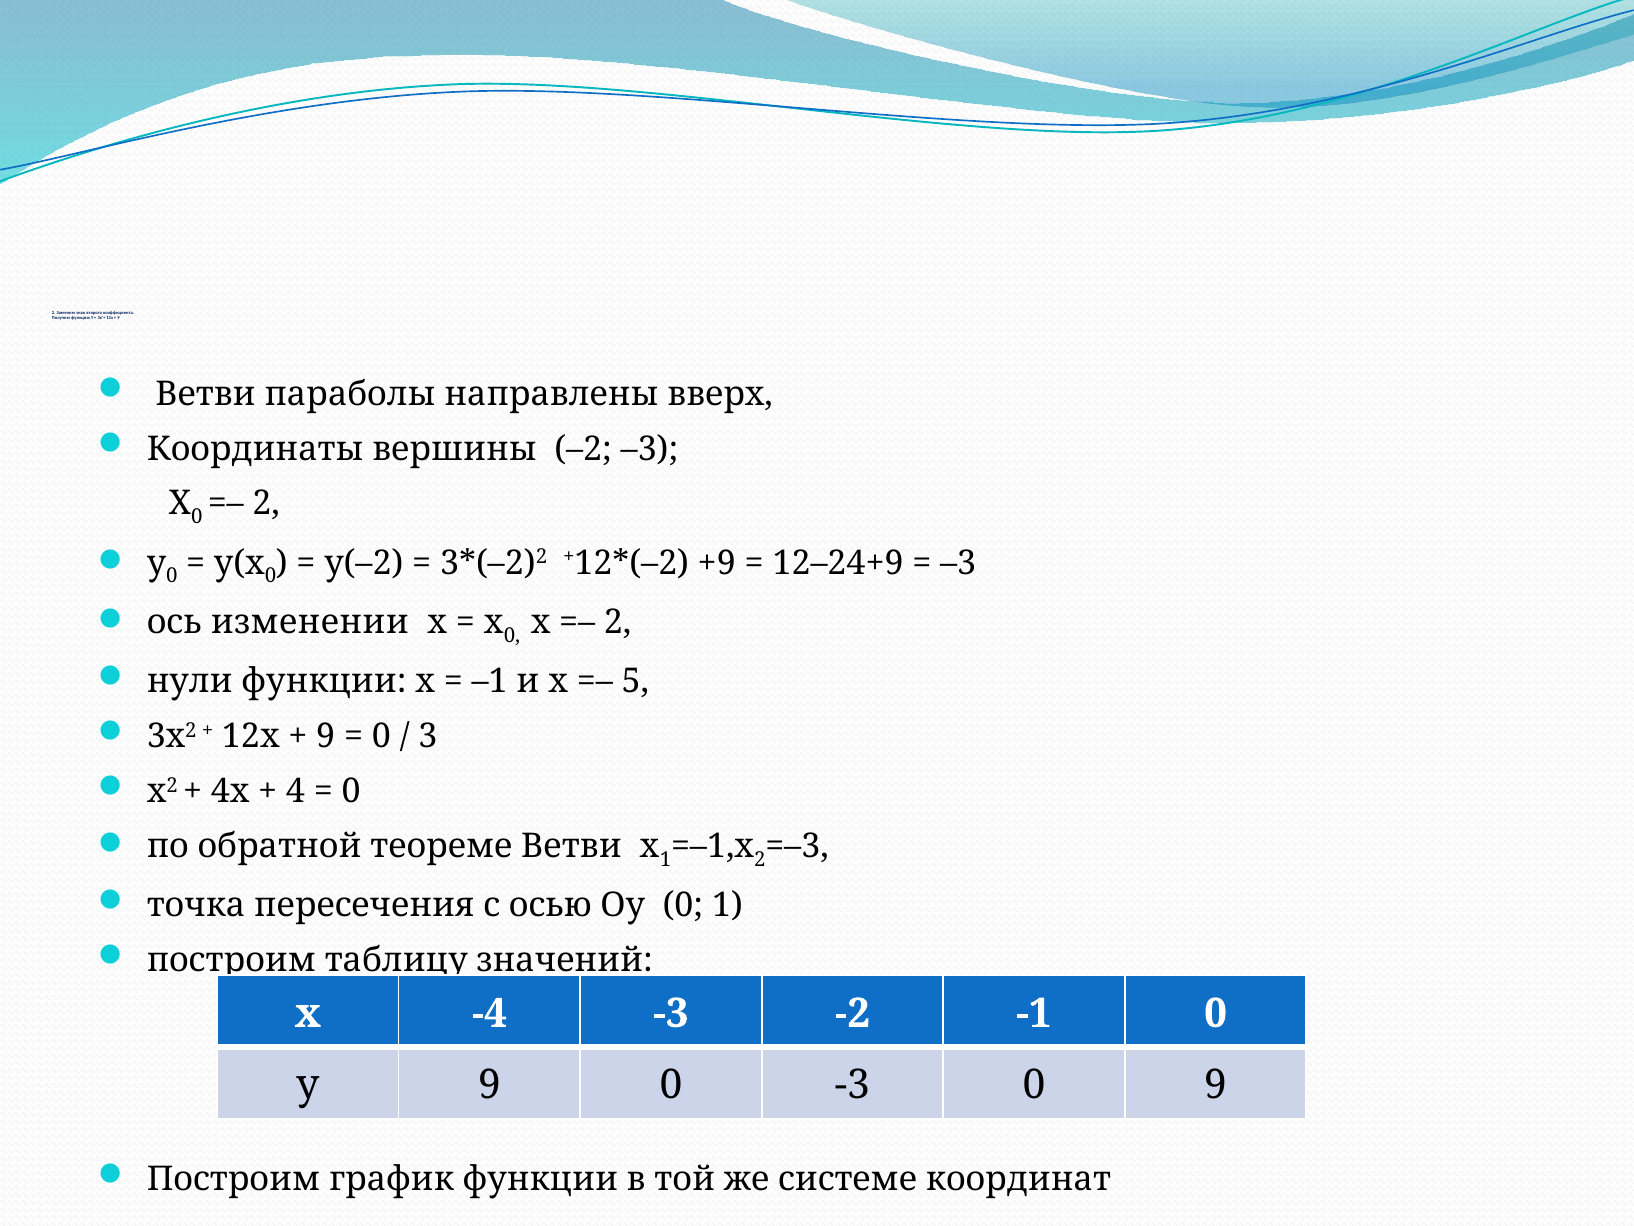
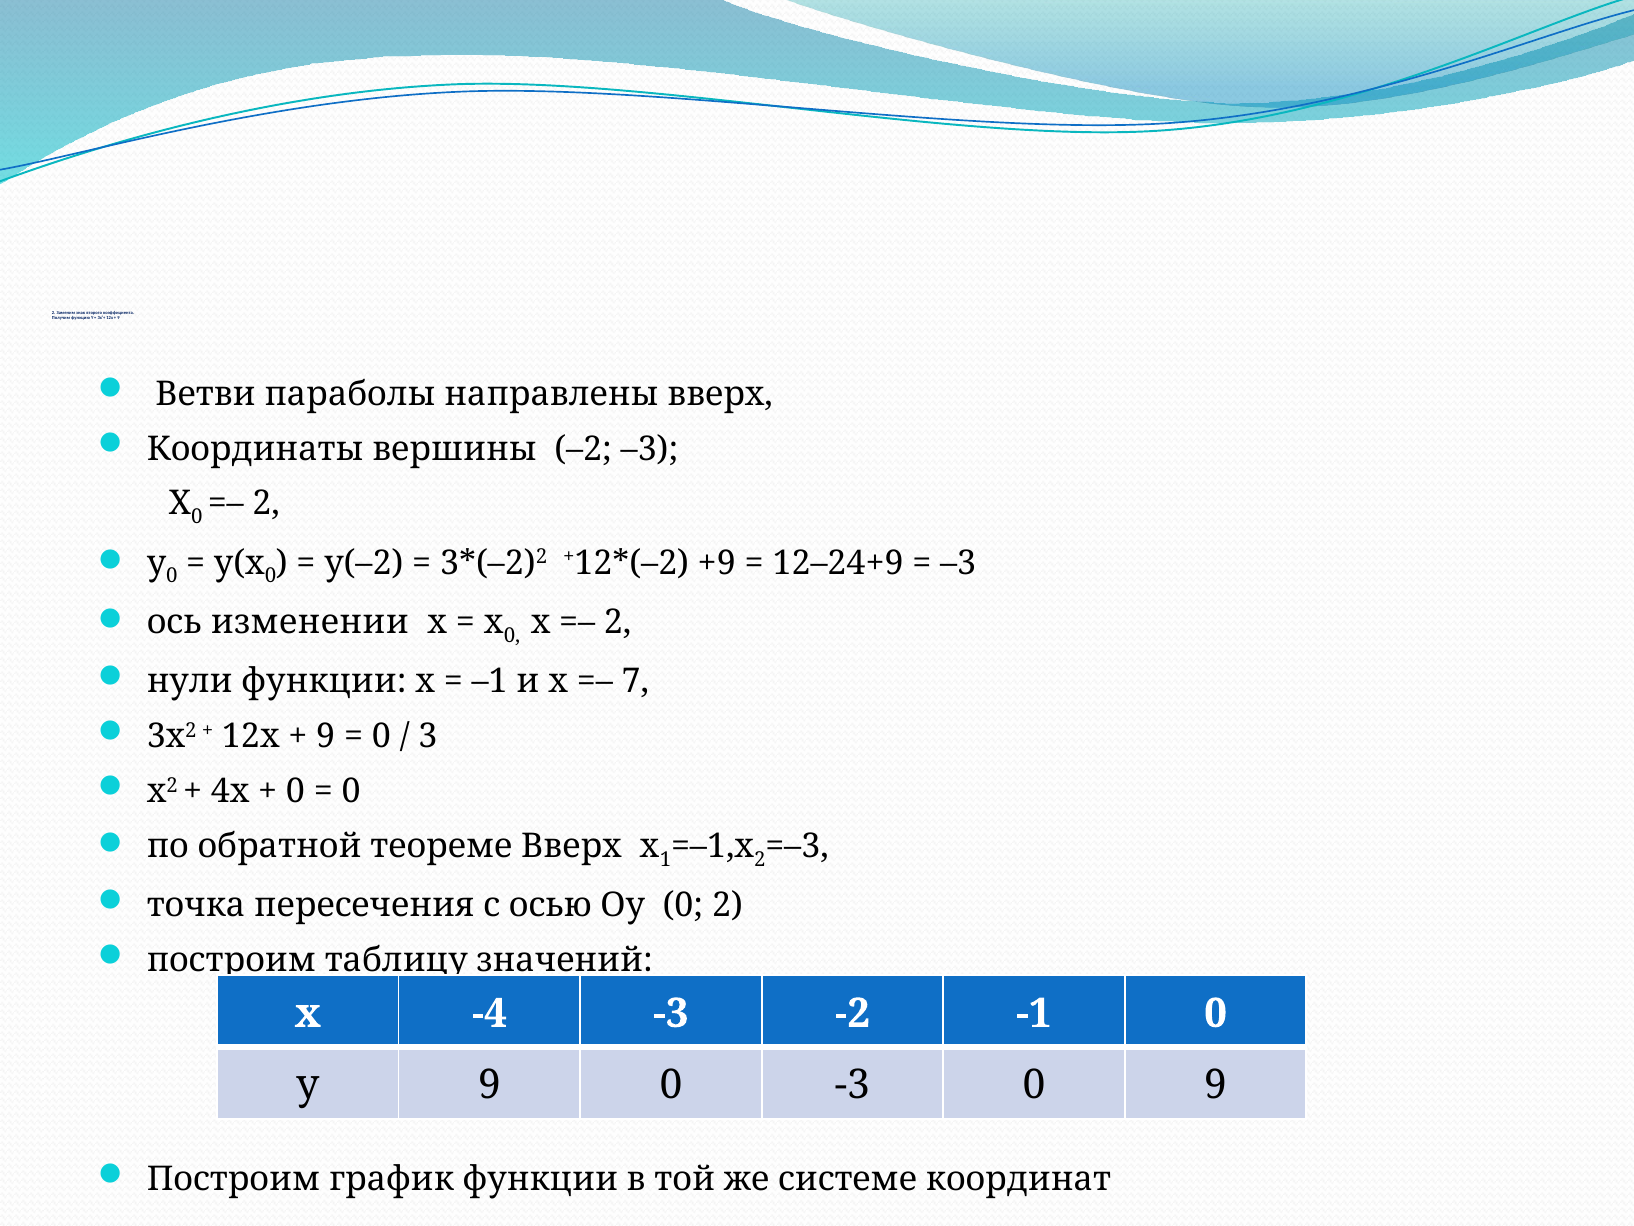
5: 5 -> 7 (635, 681)
4: 4 -> 0 (295, 791)
теореме Ветви: Ветви -> Вверх (571, 846)
0 1: 1 -> 2 (727, 905)
